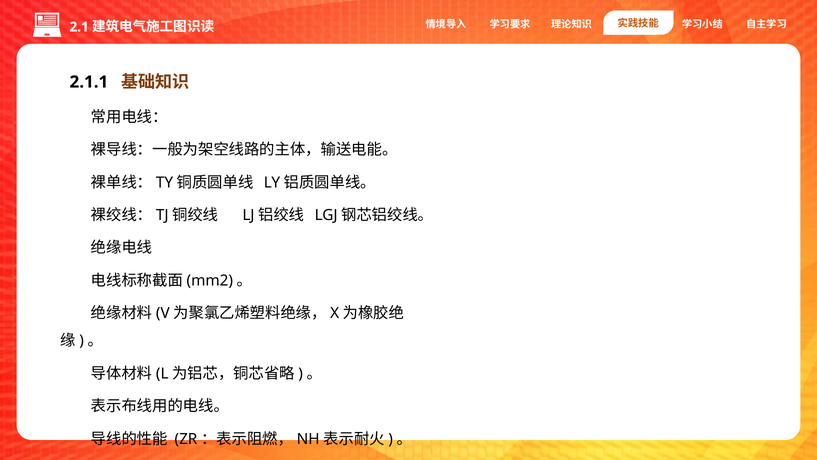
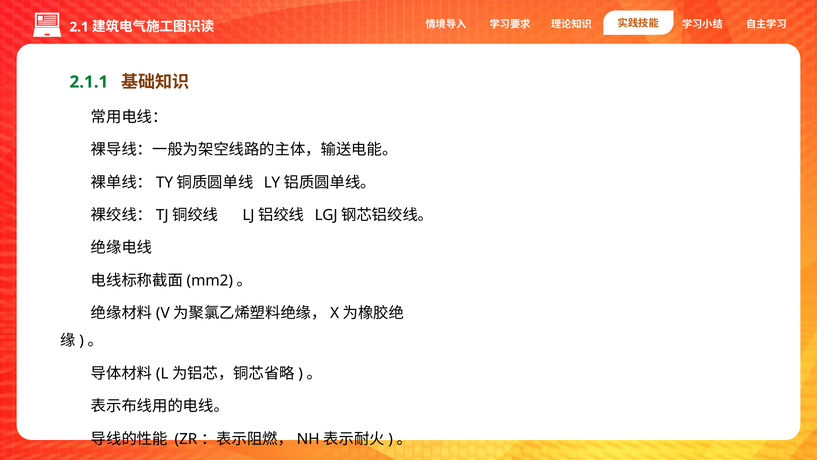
2.1.1 colour: black -> green (89, 82)
